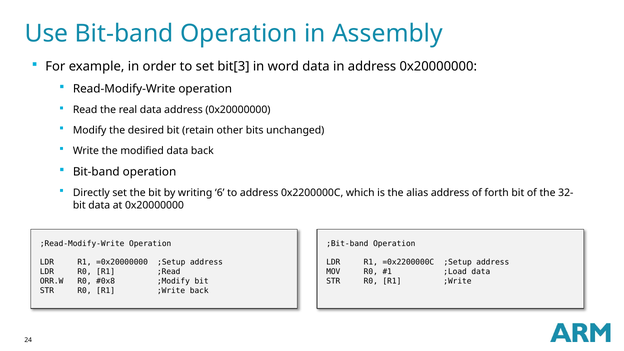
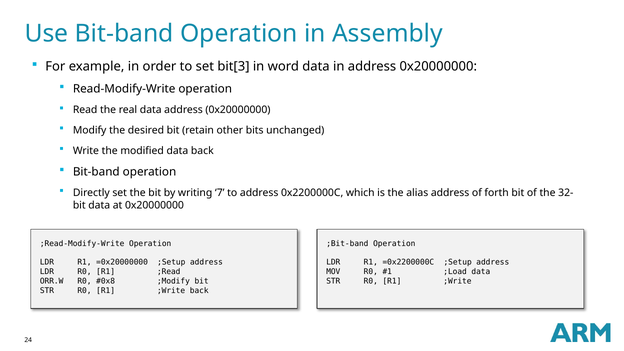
6: 6 -> 7 (220, 193)
